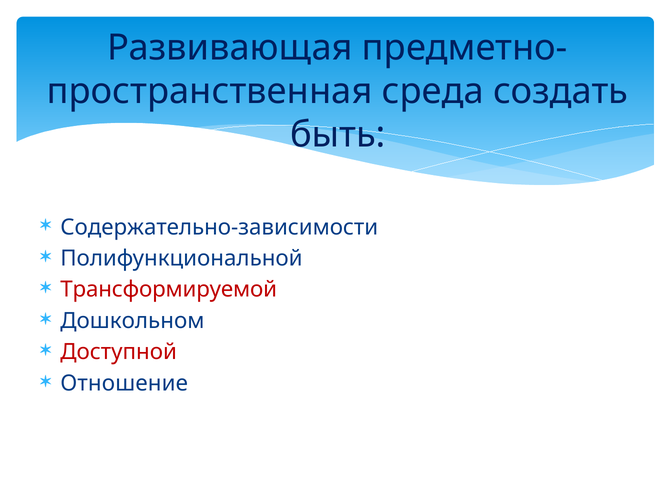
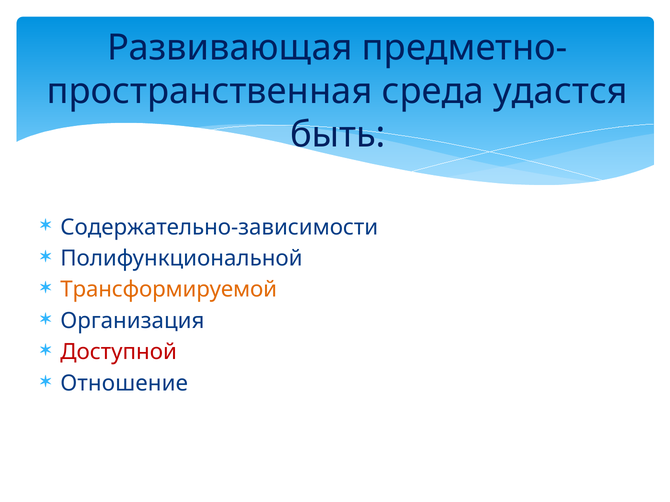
создать: создать -> удастся (561, 91)
Трансформируемой colour: red -> orange (169, 290)
Дошкольном: Дошкольном -> Организация (132, 321)
